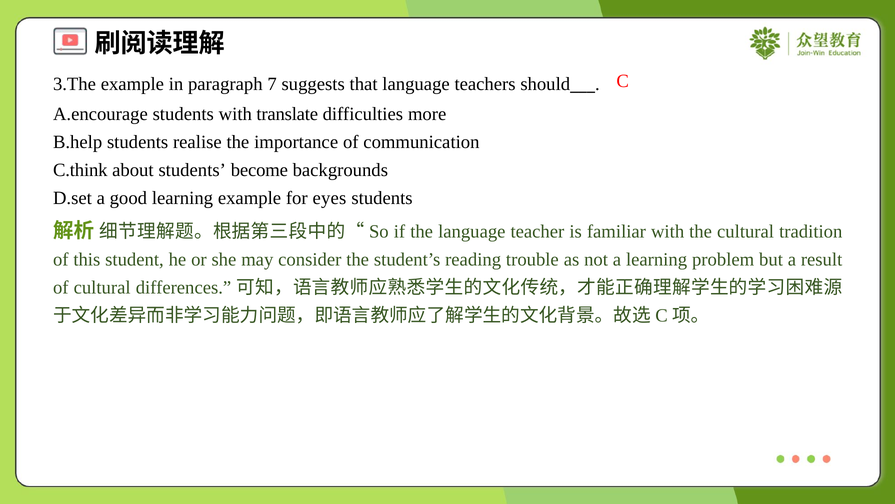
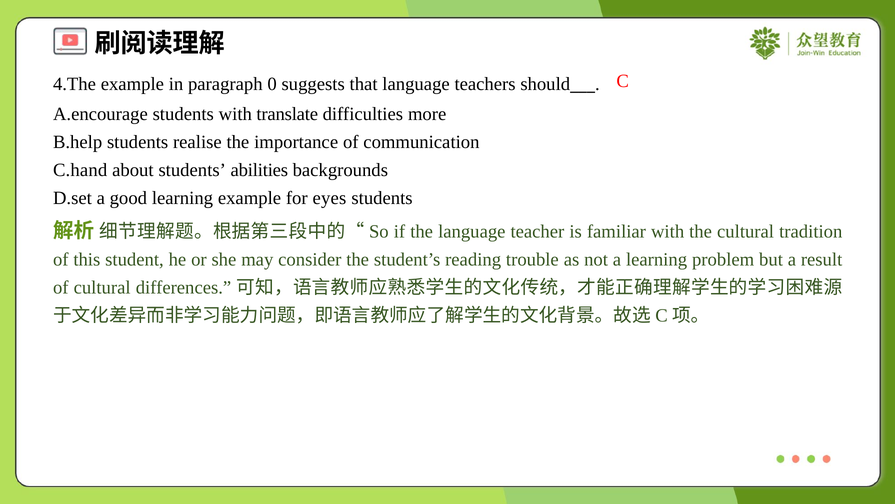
3.The: 3.The -> 4.The (74, 84)
7: 7 -> 0 (272, 84)
C.think: C.think -> C.hand (80, 170)
become: become -> abilities (259, 170)
